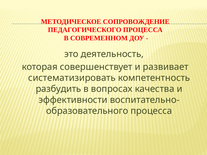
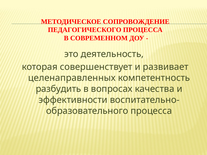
систематизировать: систематизировать -> целенаправленных (72, 78)
